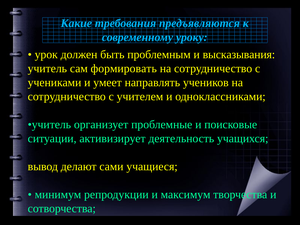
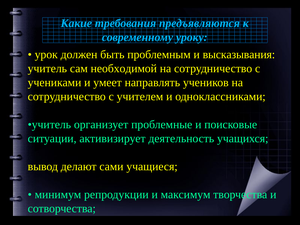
формировать: формировать -> необходимой (124, 69)
